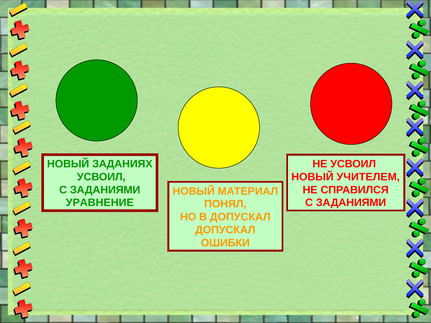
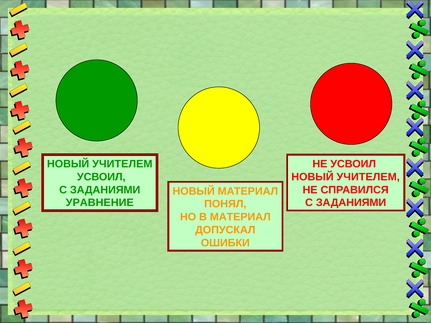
ЗАДАНИЯХ: ЗАДАНИЯХ -> УЧИТЕЛЕМ (122, 164)
В ДОПУСКАЛ: ДОПУСКАЛ -> МАТЕРИАЛ (240, 217)
